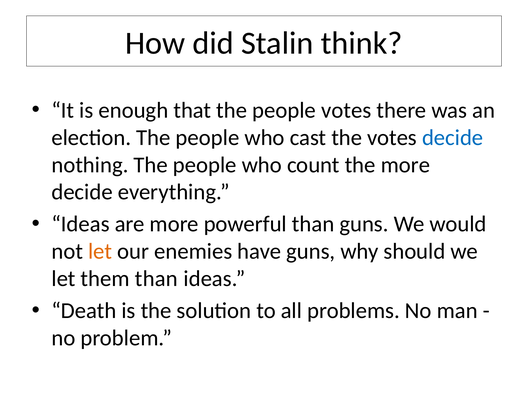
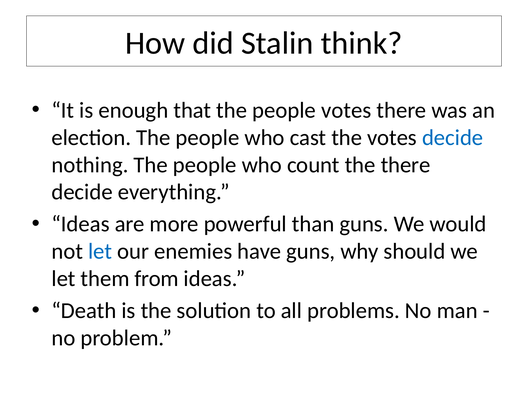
the more: more -> there (405, 165)
let colour: orange -> blue (100, 251)
them than: than -> from (157, 279)
